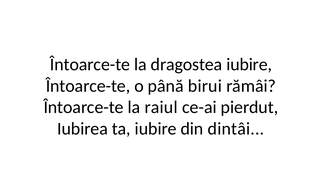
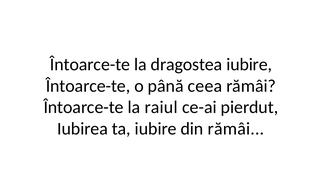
birui: birui -> ceea (205, 86)
din dintâi: dintâi -> rămâi (236, 129)
